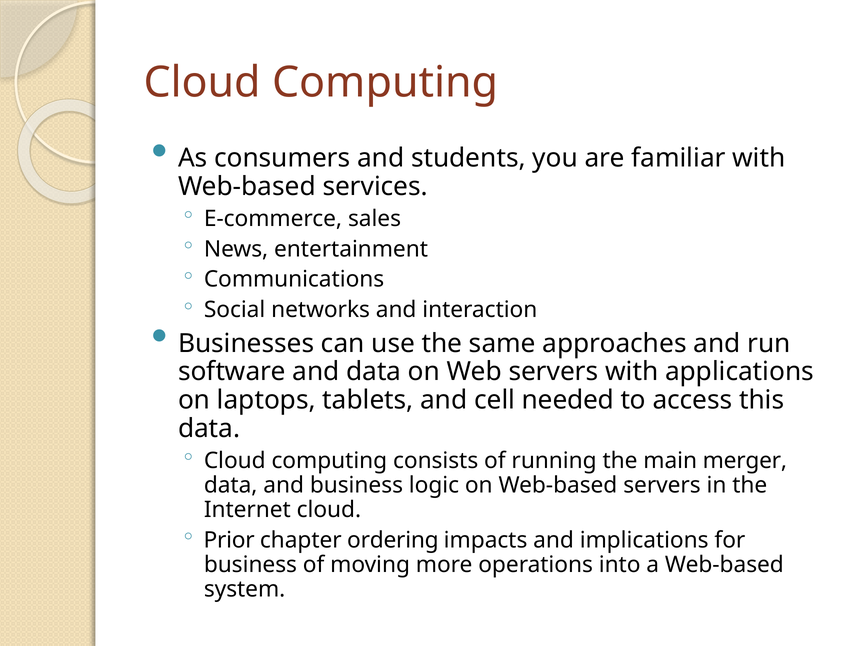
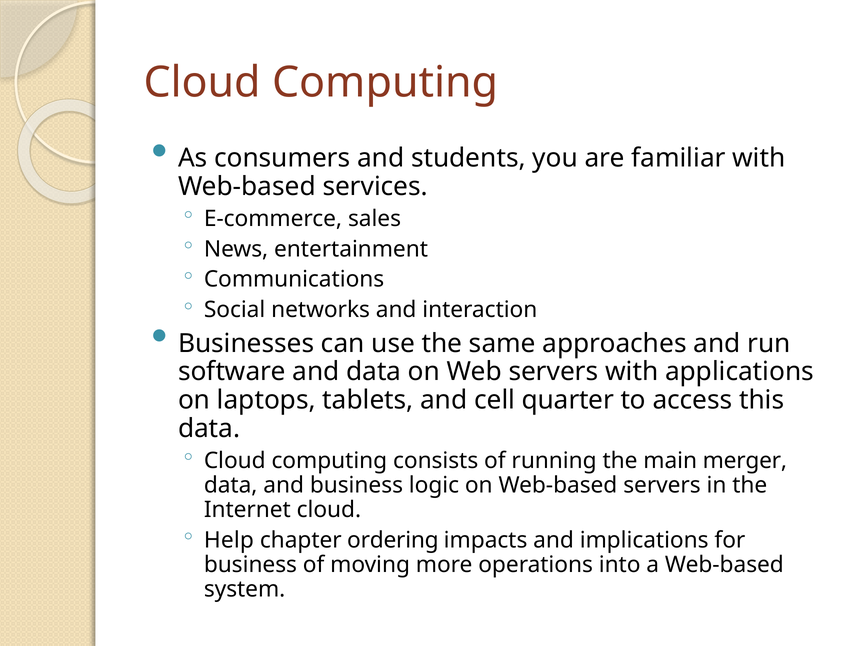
needed: needed -> quarter (568, 400)
Prior: Prior -> Help (229, 540)
